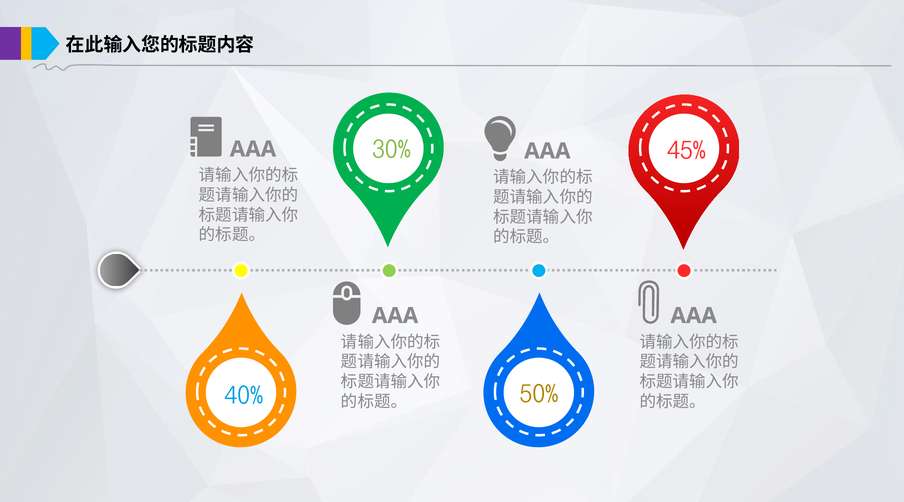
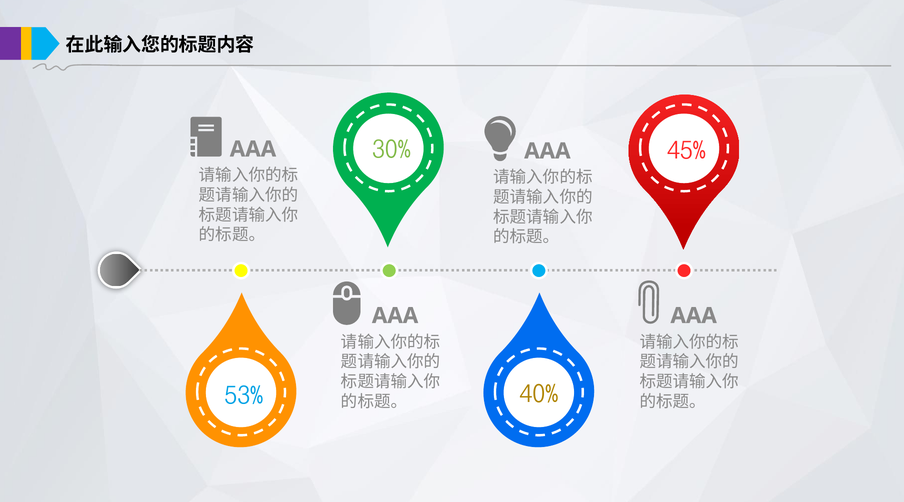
50%: 50% -> 40% (539, 394)
40%: 40% -> 53% (244, 396)
